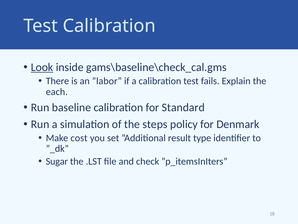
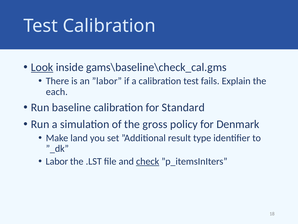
steps: steps -> gross (155, 124)
cost: cost -> land (79, 138)
Sugar: Sugar -> Labor (57, 161)
check underline: none -> present (148, 161)
